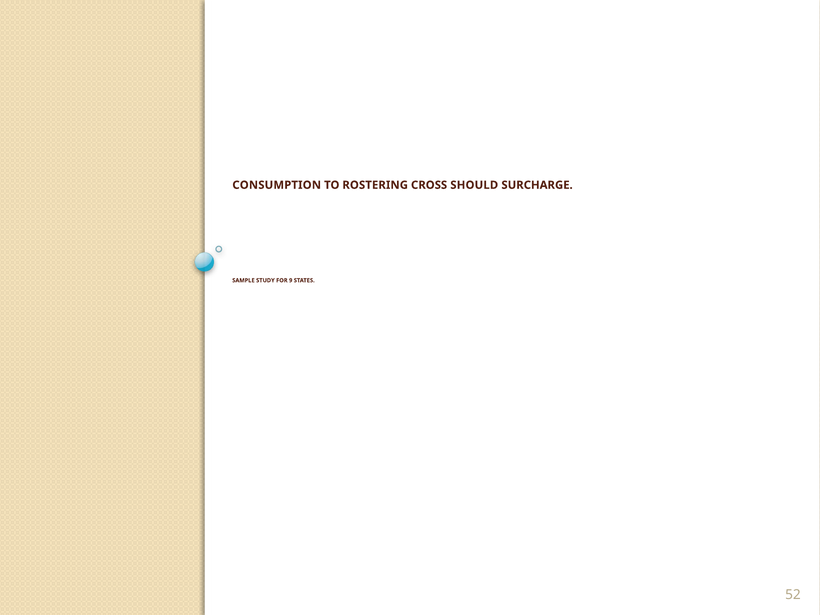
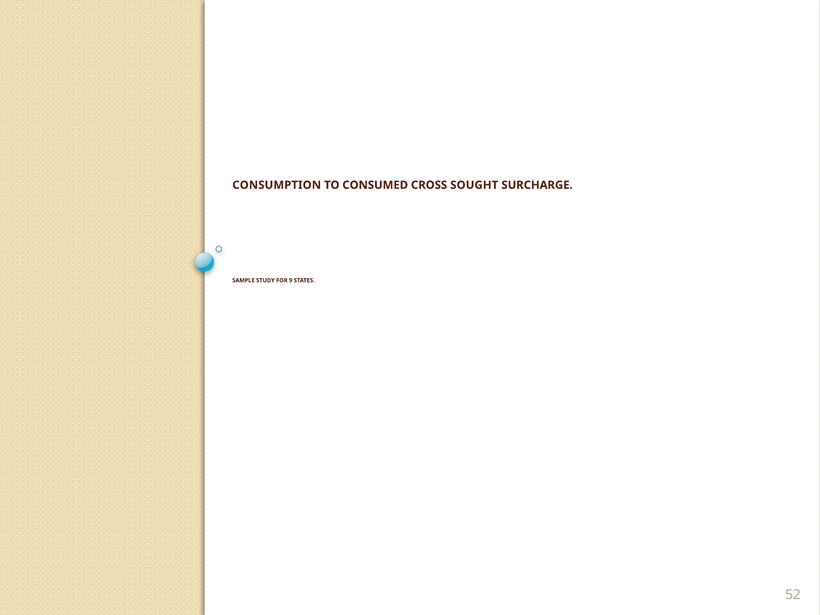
ROSTERING: ROSTERING -> CONSUMED (375, 185)
SHOULD: SHOULD -> SOUGHT (474, 185)
